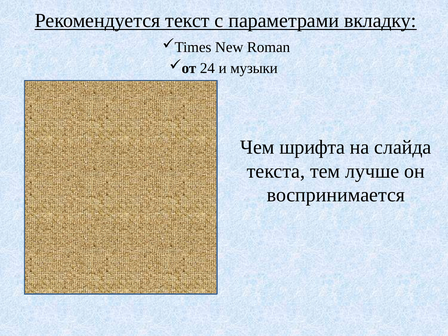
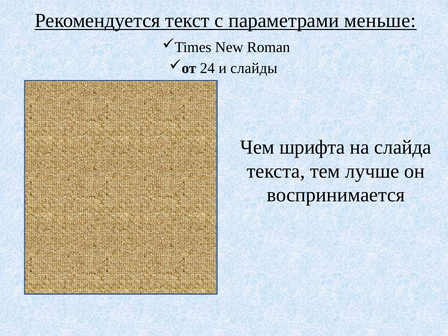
вкладку: вкладку -> меньше (380, 21)
музыки: музыки -> слайды (254, 68)
